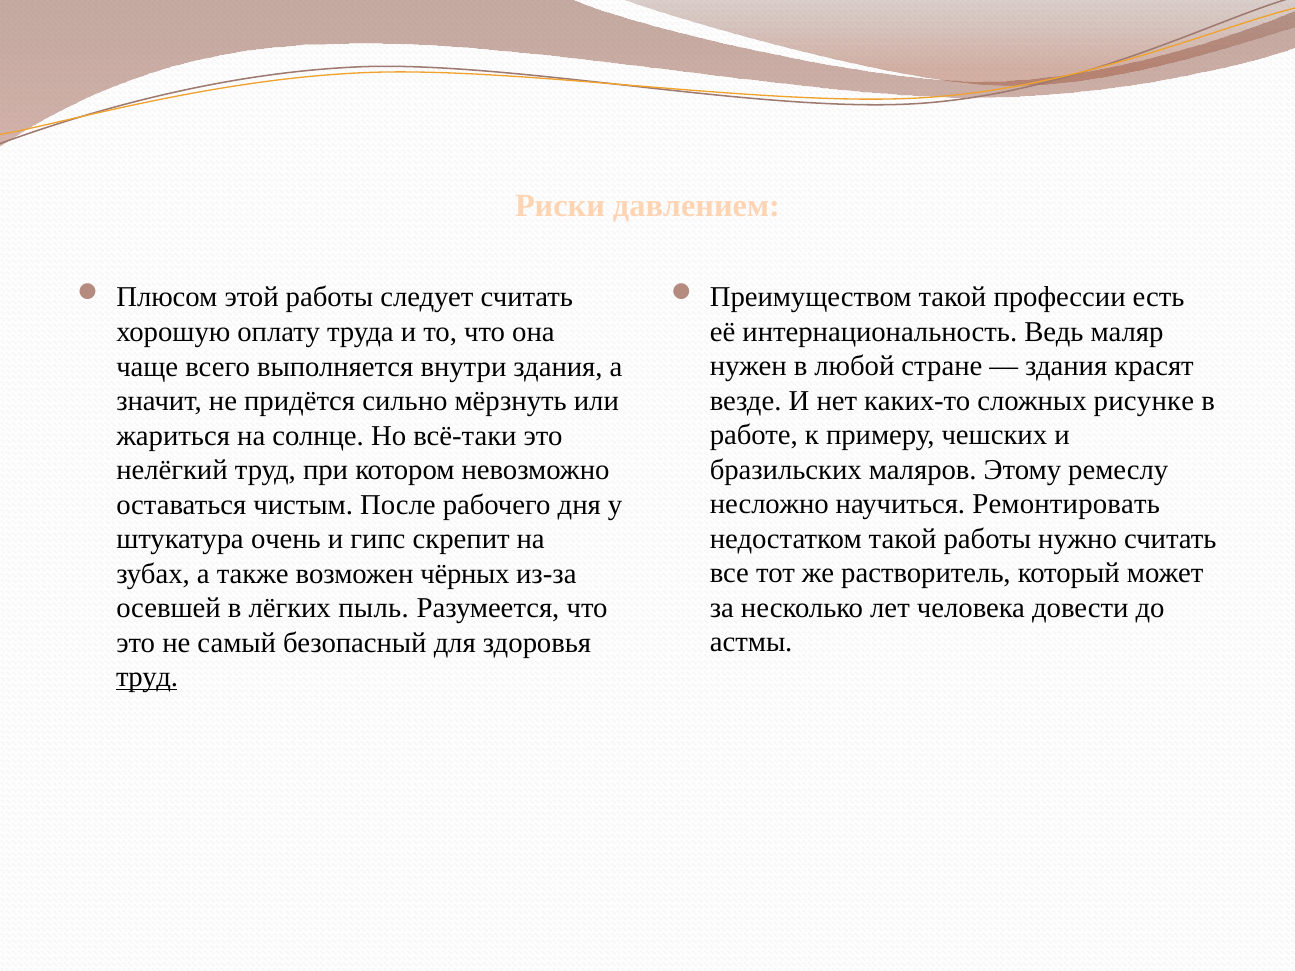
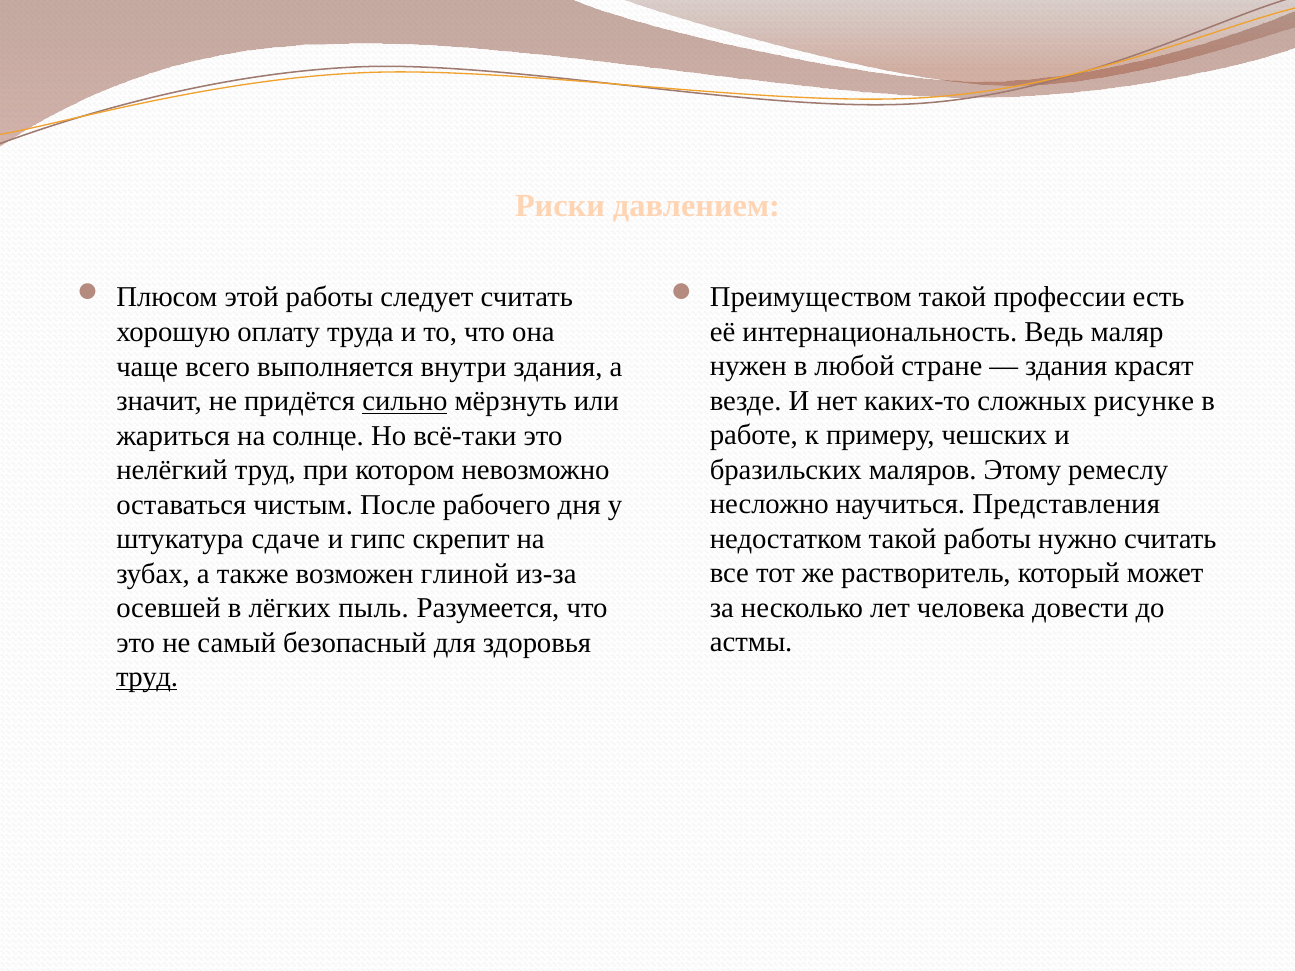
сильно underline: none -> present (405, 401)
Ремонтировать: Ремонтировать -> Представления (1066, 504)
очень: очень -> сдаче (286, 539)
чёрных: чёрных -> глиной (465, 574)
